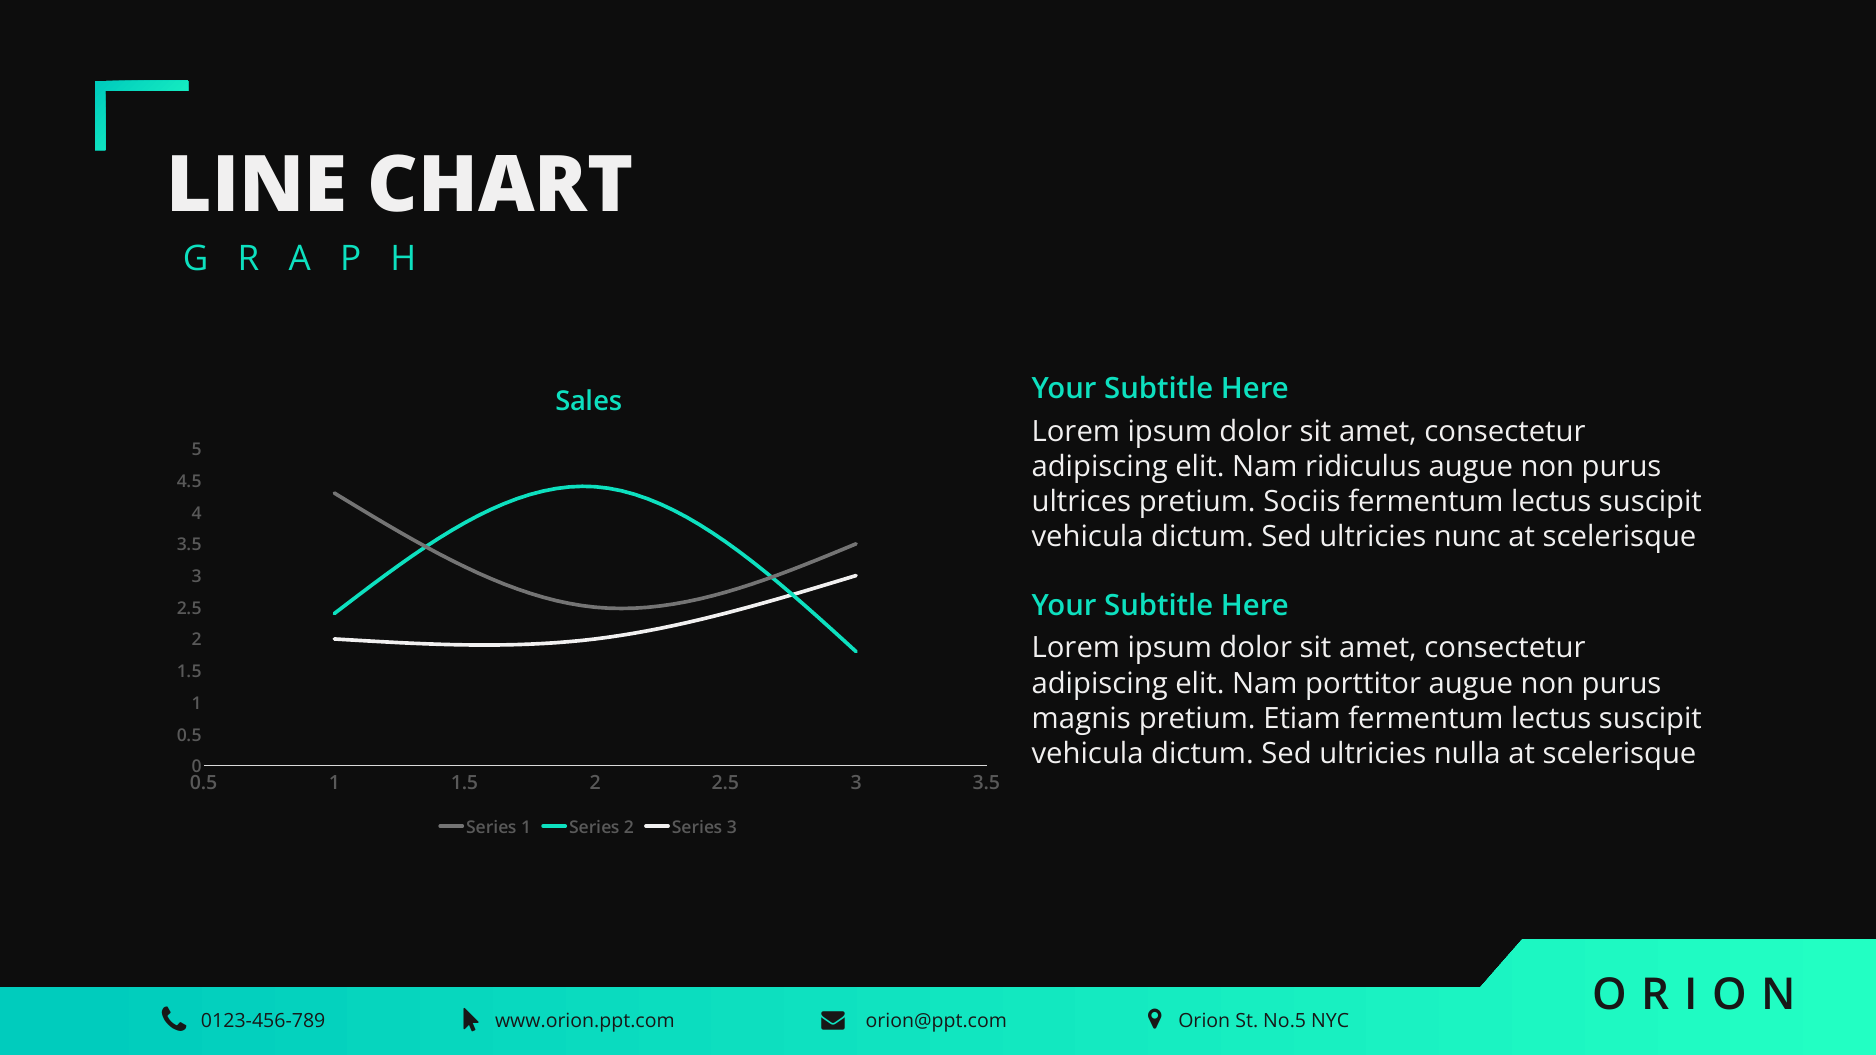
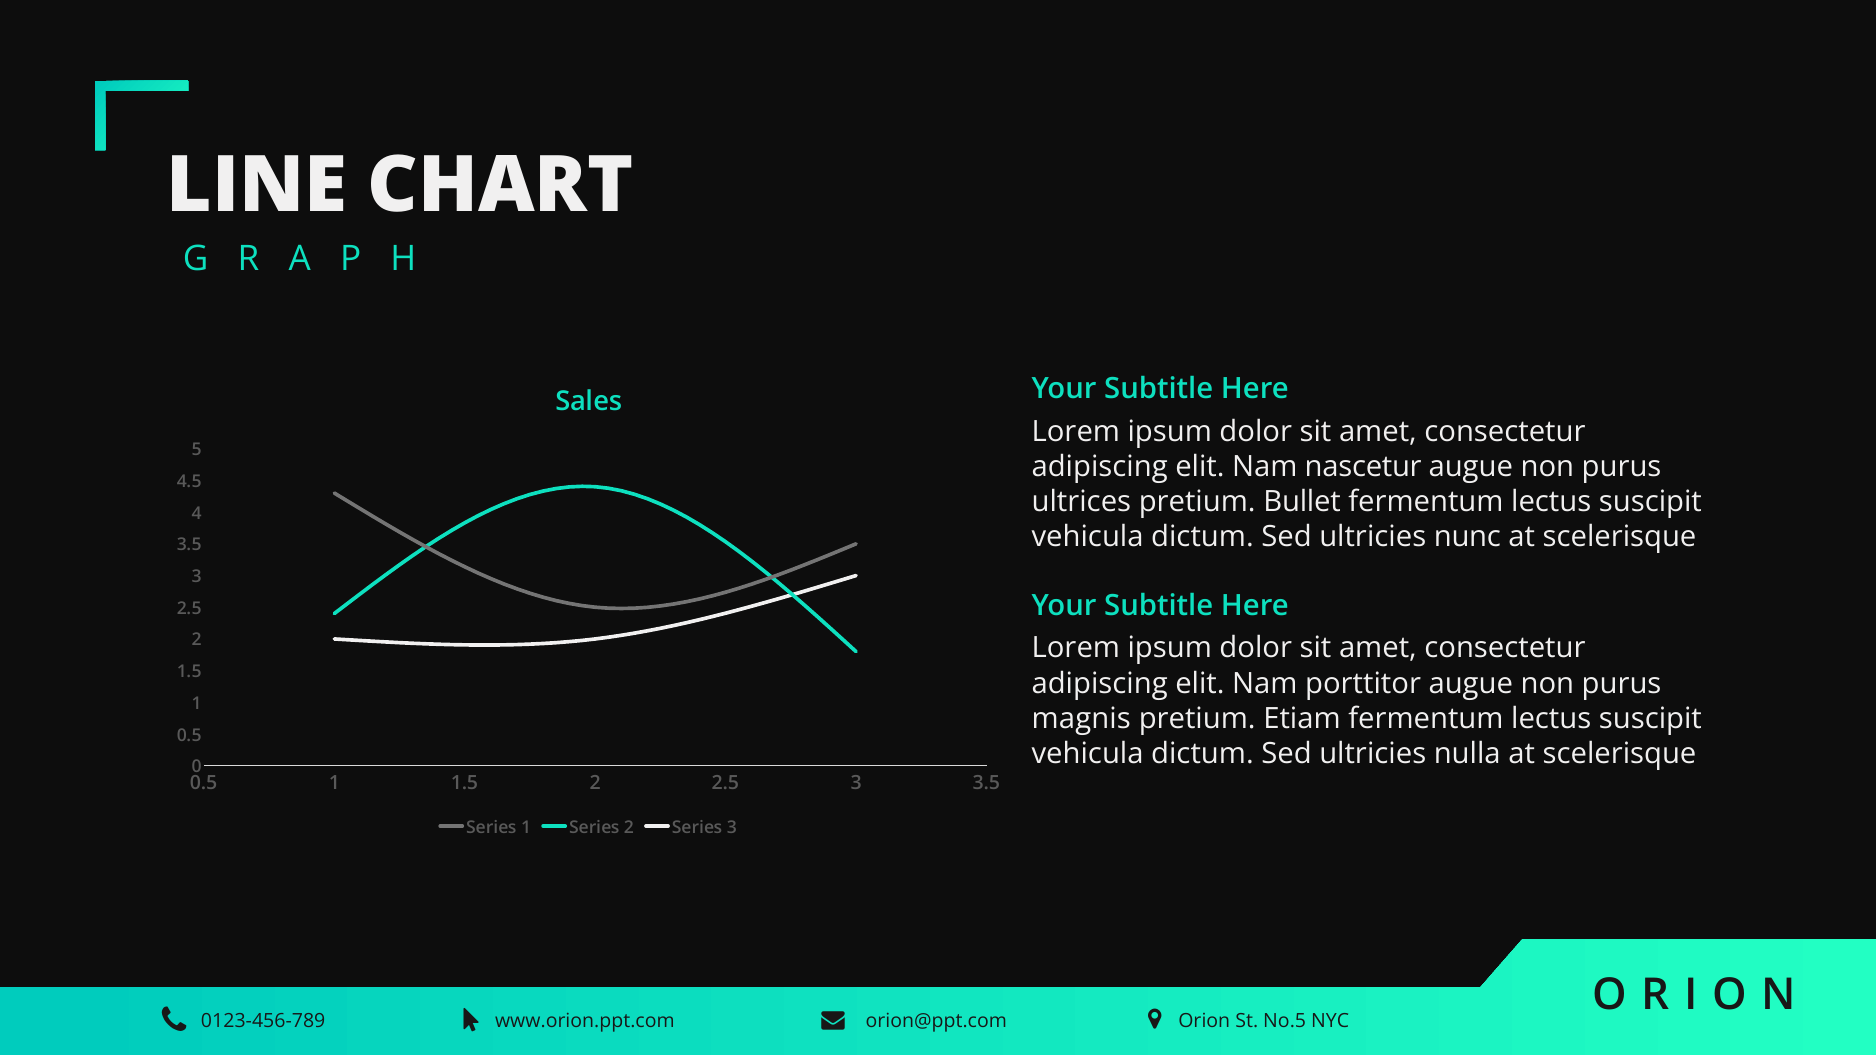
ridiculus: ridiculus -> nascetur (1363, 467)
Sociis: Sociis -> Bullet (1302, 502)
